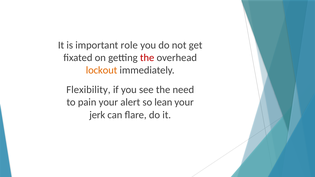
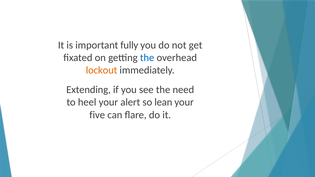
role: role -> fully (129, 45)
the colour: red -> blue (147, 58)
Flexibility: Flexibility -> Extending (88, 90)
pain: pain -> heel (87, 102)
jerk: jerk -> five (97, 115)
